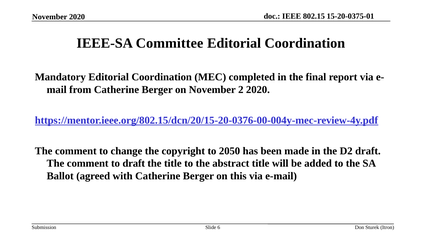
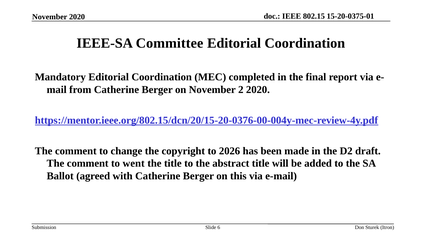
2050: 2050 -> 2026 (230, 151)
to draft: draft -> went (134, 164)
